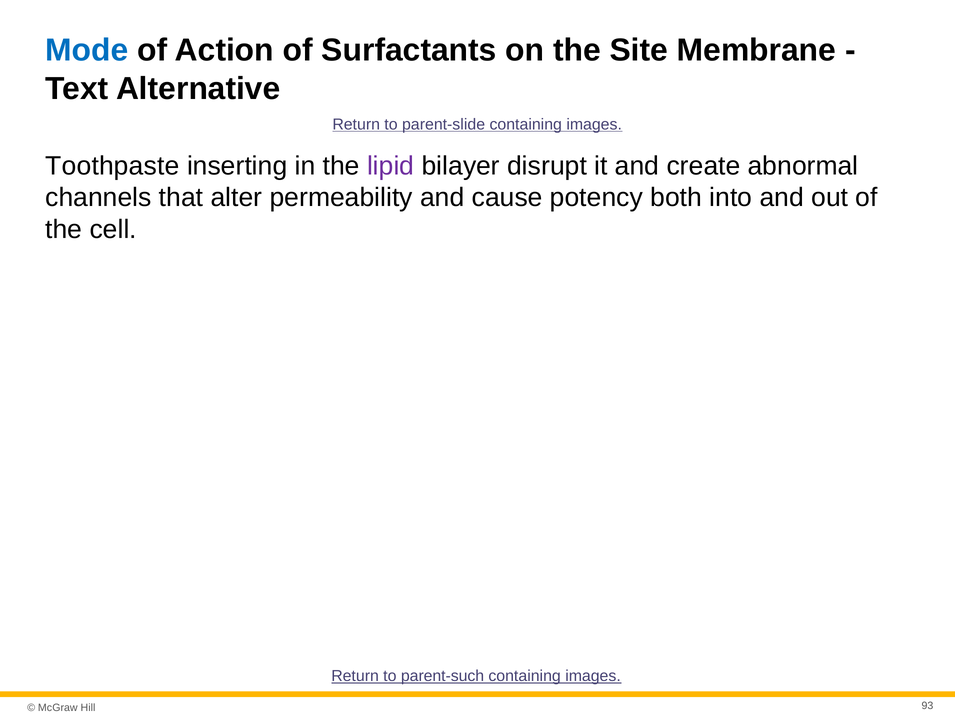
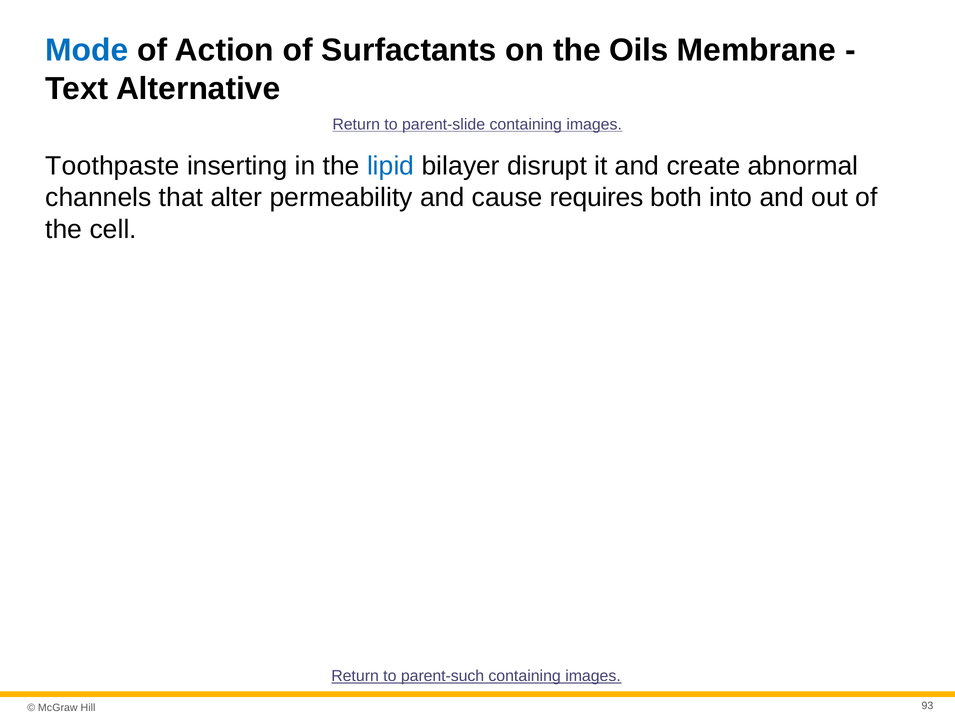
Site: Site -> Oils (639, 50)
lipid colour: purple -> blue (391, 166)
potency: potency -> requires (597, 198)
